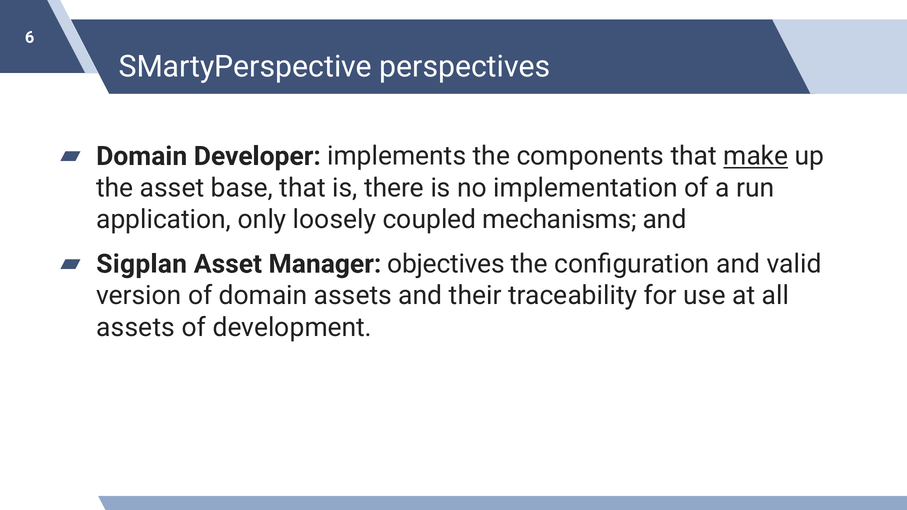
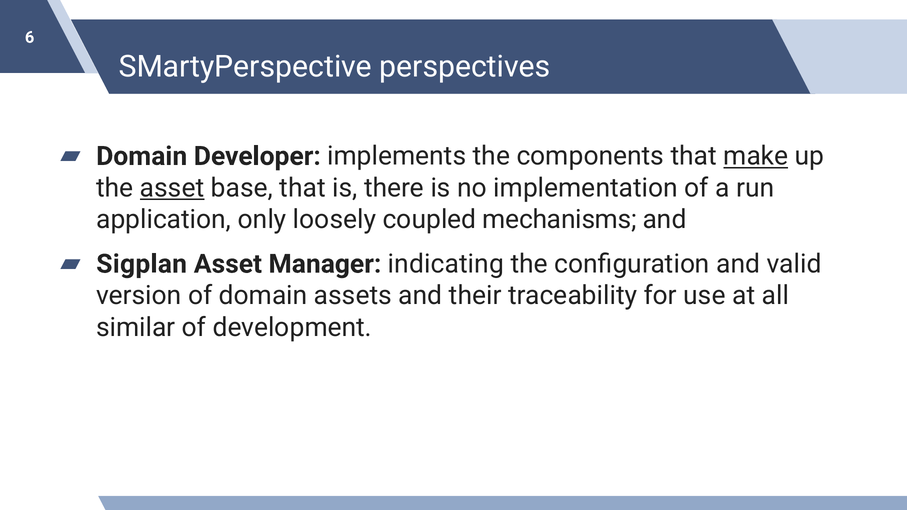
asset underline: none -> present (172, 188)
objectives: objectives -> indicating (446, 264)
assets: assets -> similar (136, 328)
